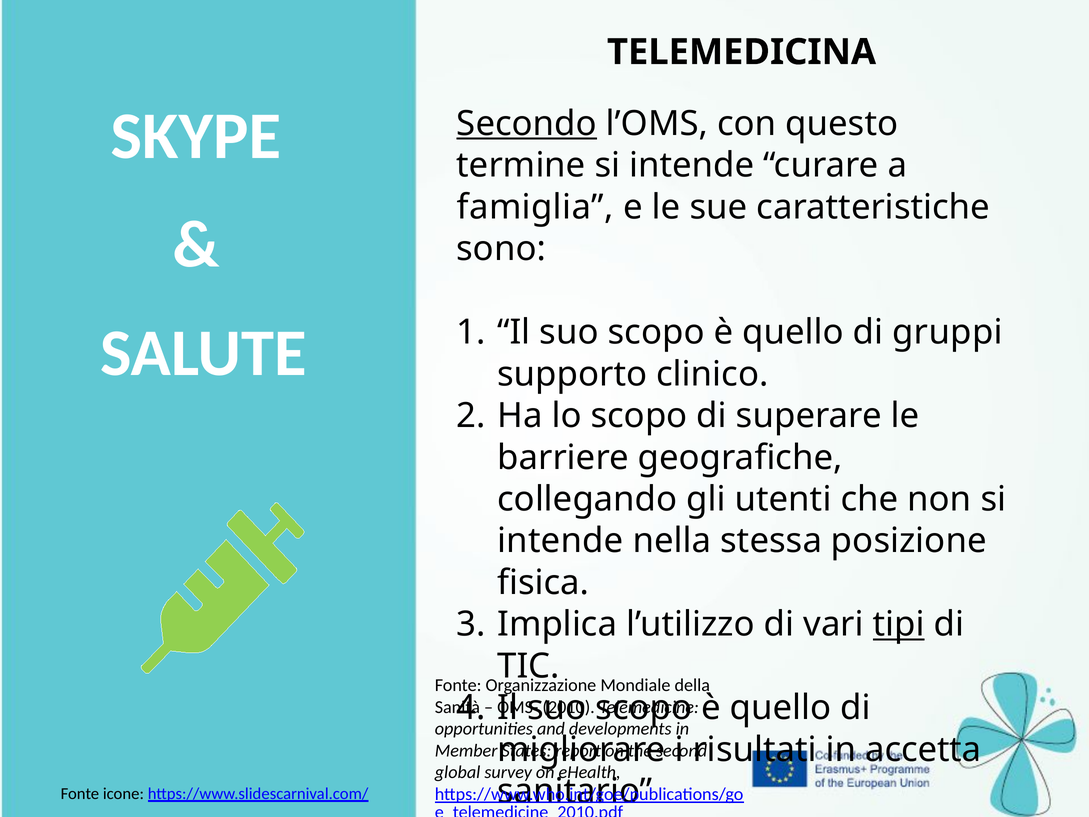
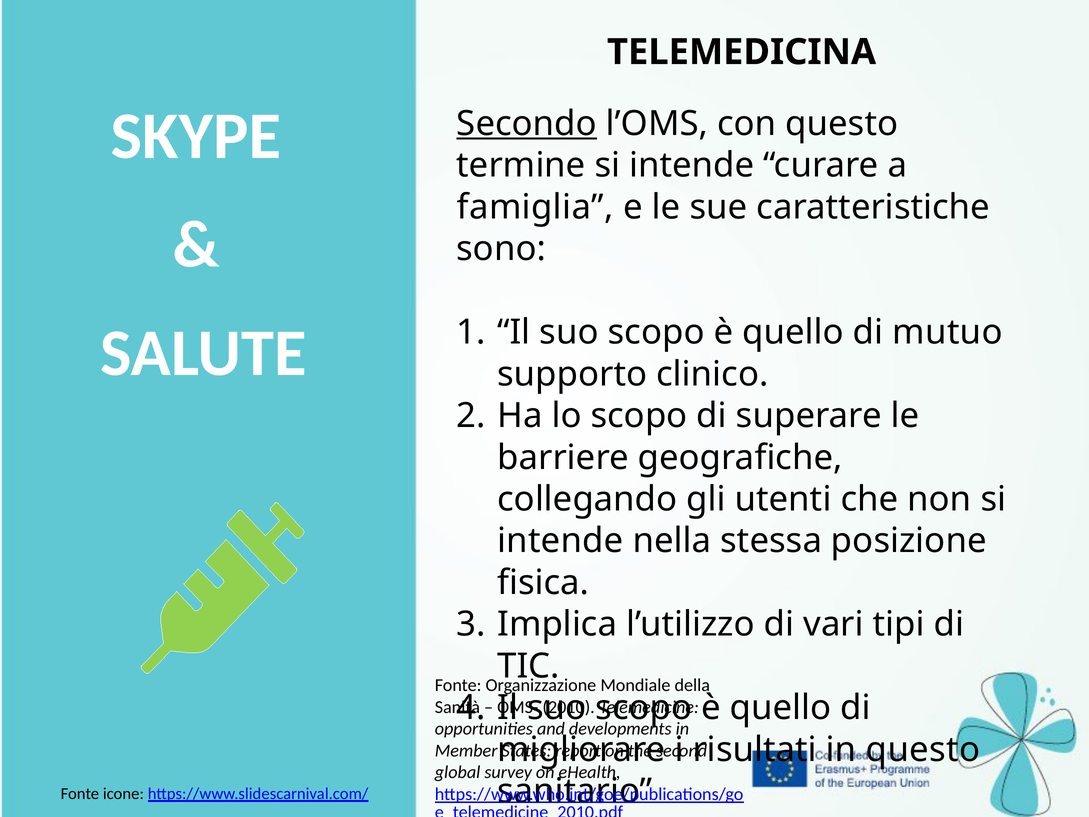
gruppi: gruppi -> mutuo (948, 332)
tipi underline: present -> none (899, 624)
in accetta: accetta -> questo (923, 749)
